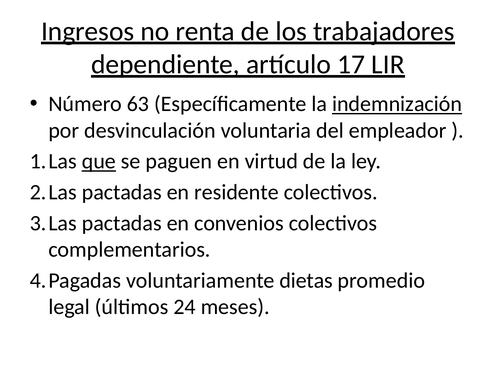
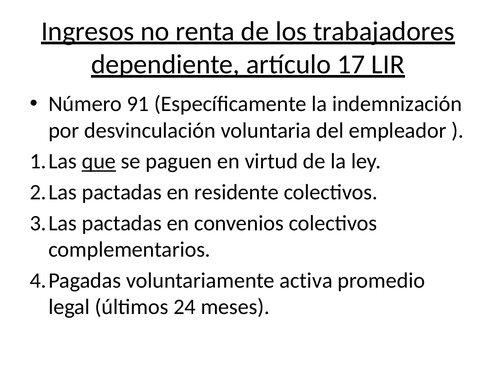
63: 63 -> 91 (138, 104)
indemnización underline: present -> none (397, 104)
dietas: dietas -> activa (306, 280)
